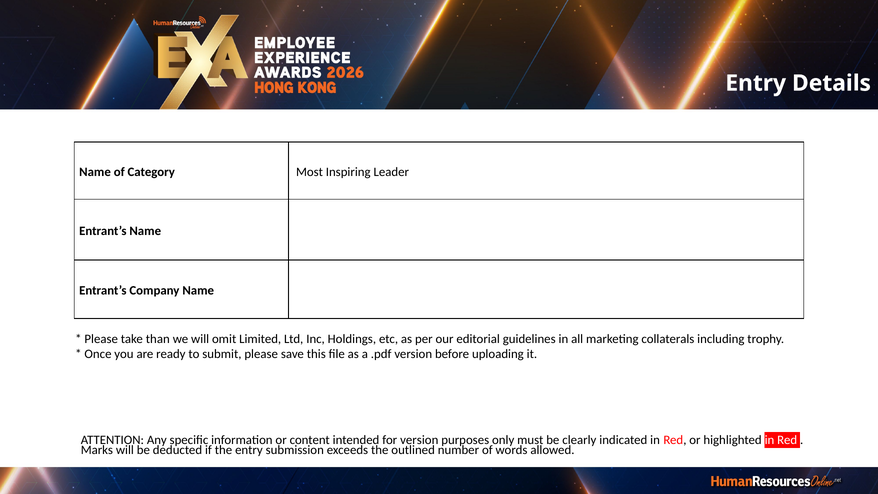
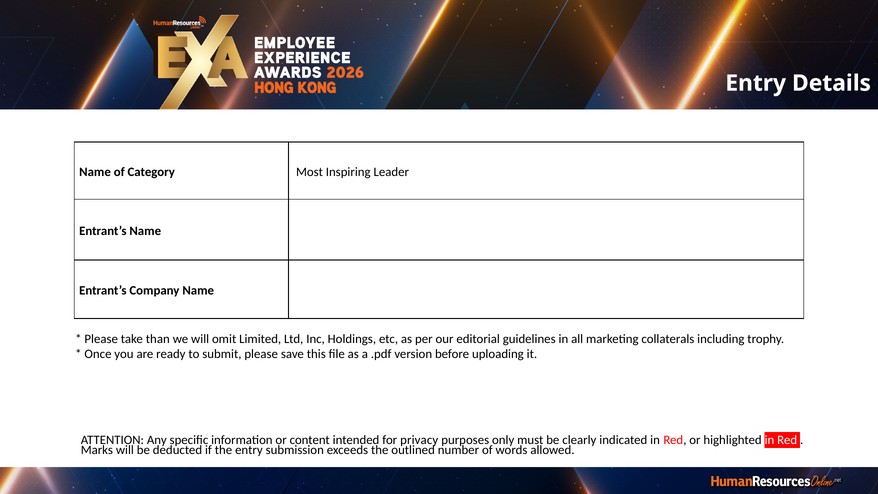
for version: version -> privacy (419, 440)
